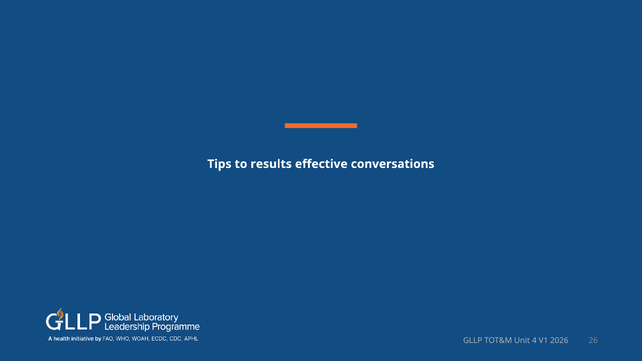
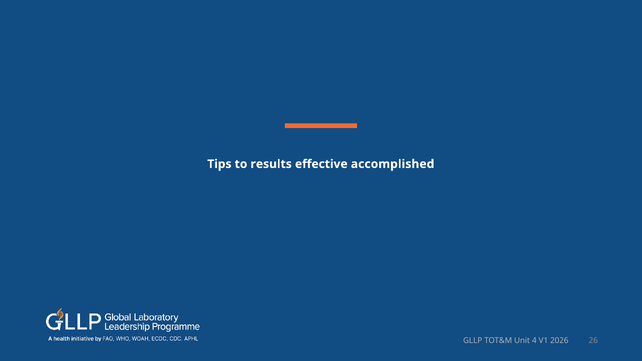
conversations: conversations -> accomplished (393, 164)
